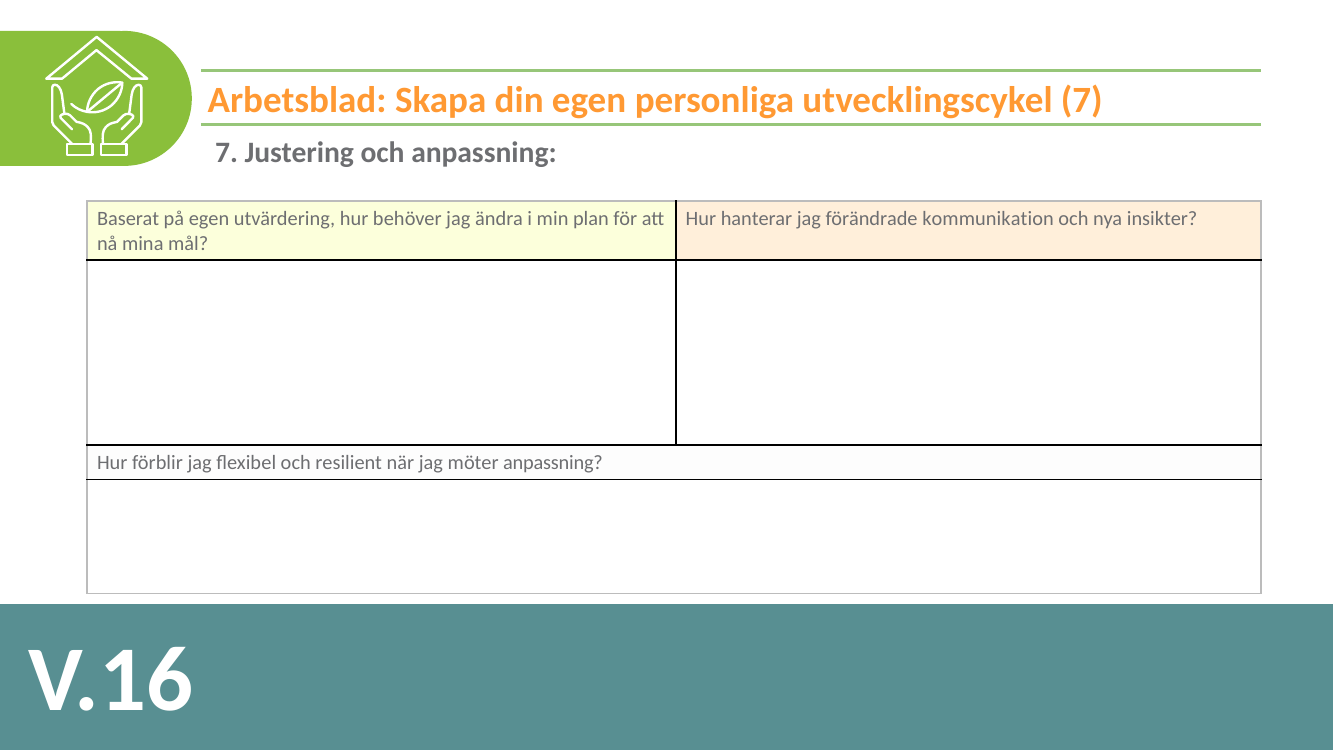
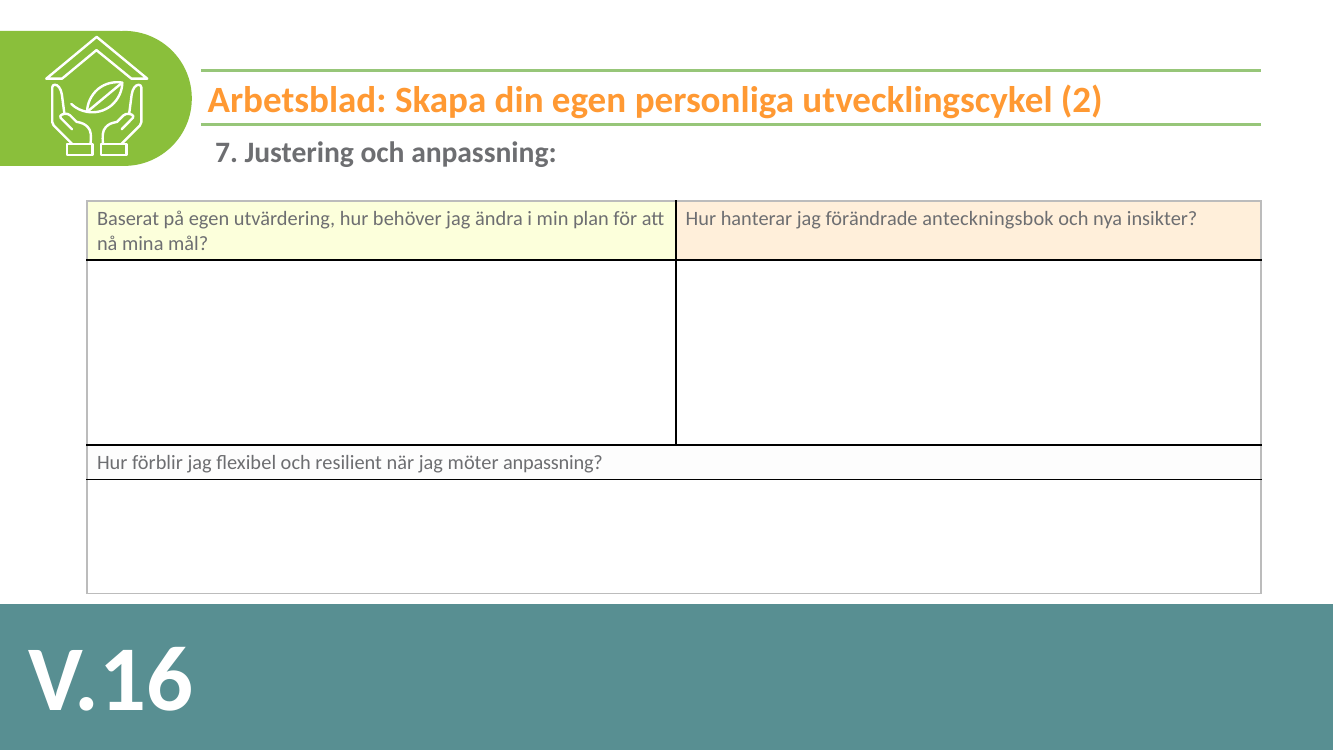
utvecklingscykel 7: 7 -> 2 (1082, 100)
kommunikation: kommunikation -> anteckningsbok (988, 219)
